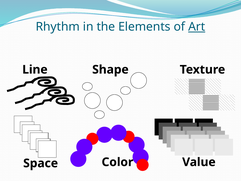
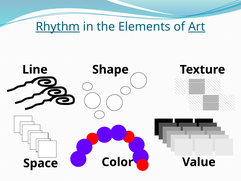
Rhythm underline: none -> present (58, 27)
